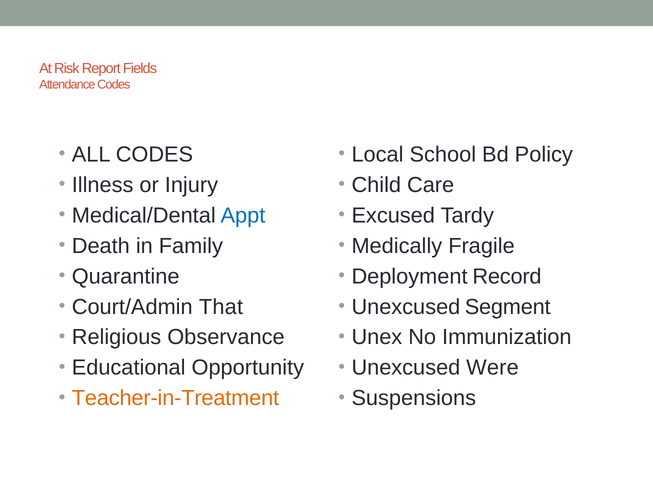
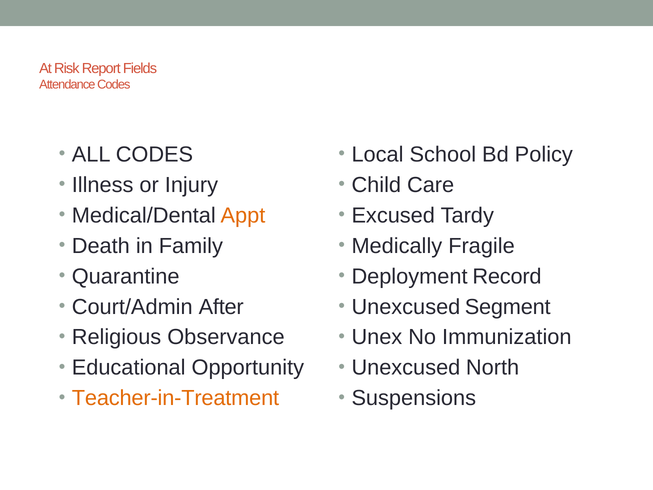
Appt colour: blue -> orange (243, 215)
That: That -> After (221, 307)
Were: Were -> North (493, 368)
